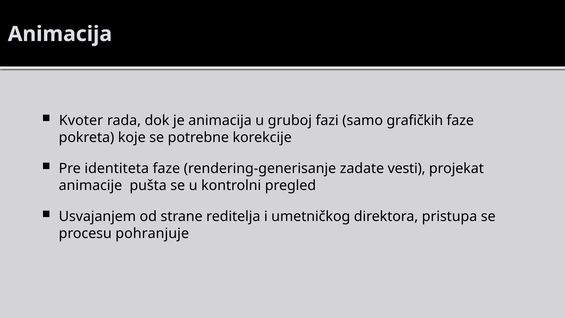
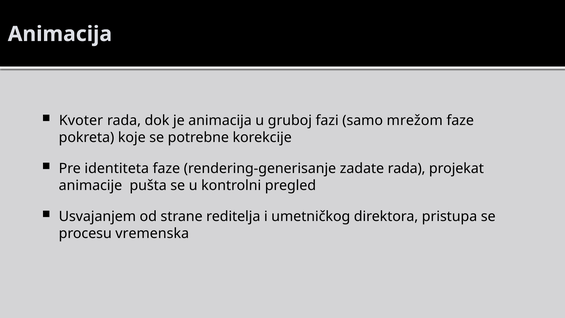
grafičkih: grafičkih -> mrežom (415, 120)
zadate vesti: vesti -> rada (407, 168)
pohranjuje: pohranjuje -> vremenska (152, 233)
